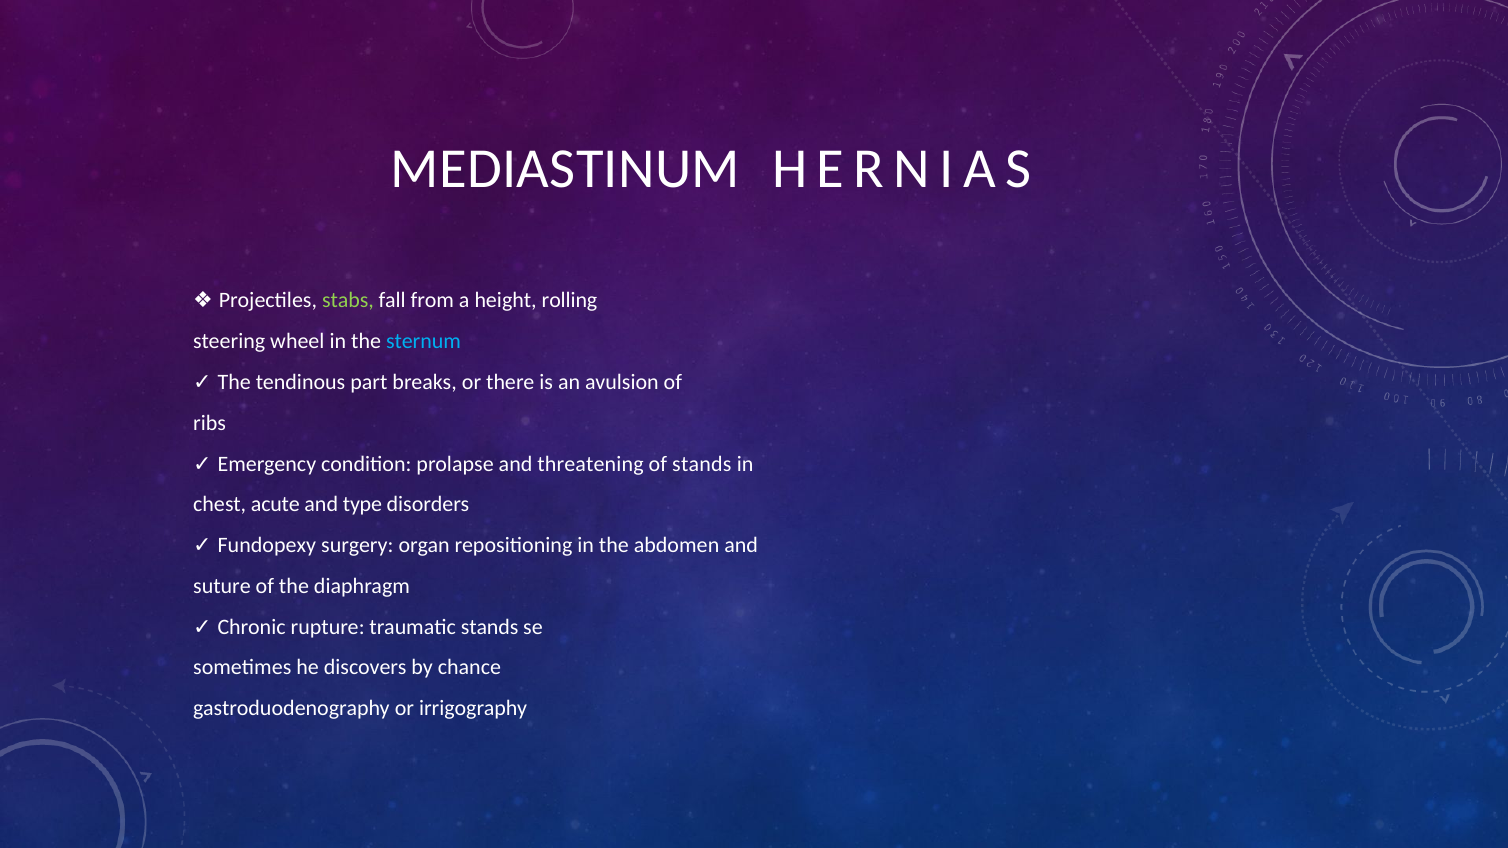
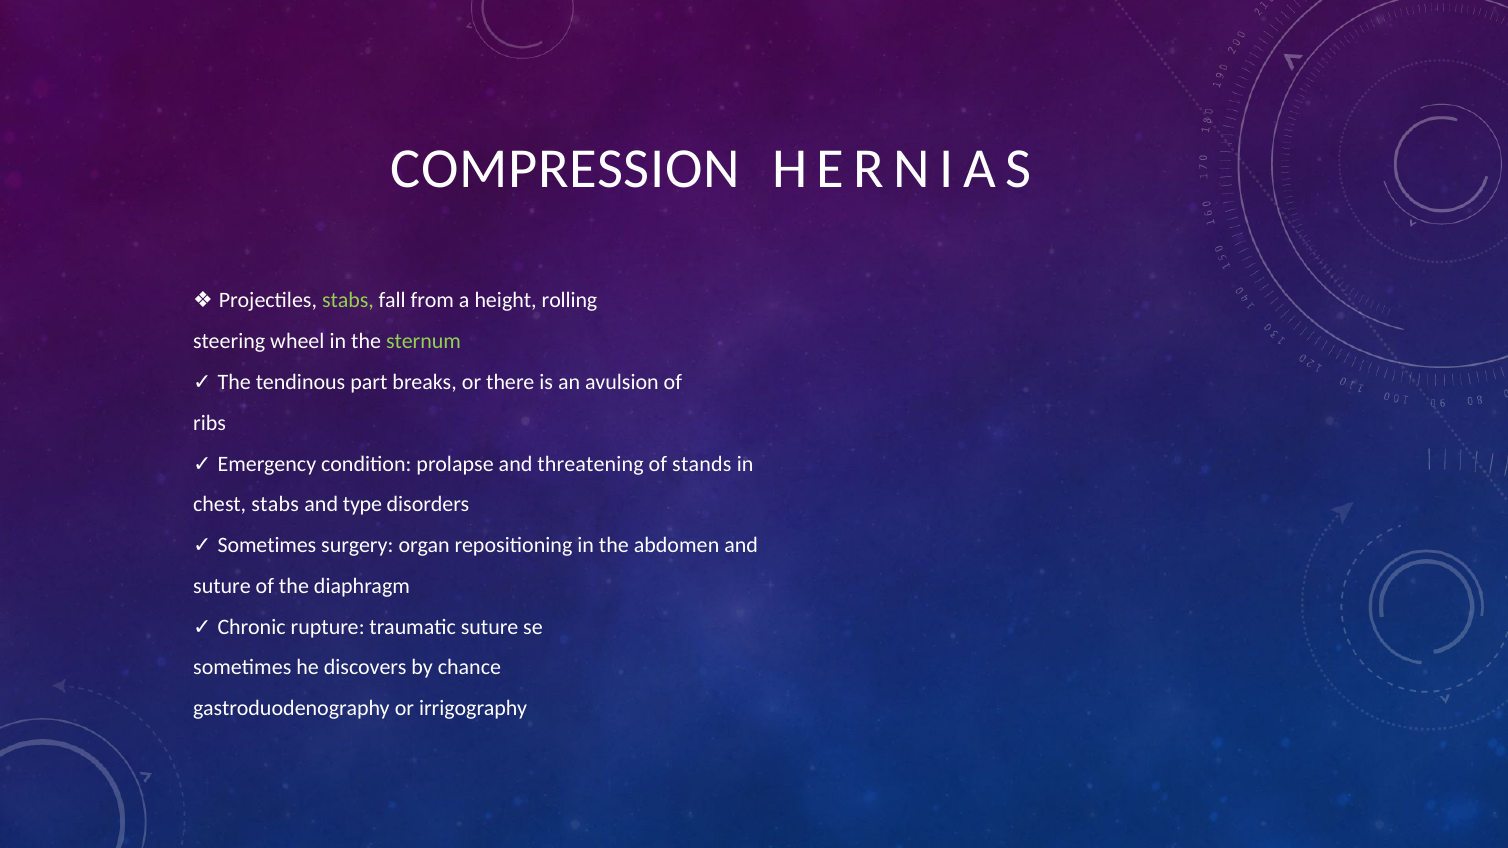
MEDIASTINUM: MEDIASTINUM -> COMPRESSION (565, 169)
sternum colour: light blue -> light green (423, 342)
chest acute: acute -> stabs (275, 505)
Fundopexy: Fundopexy -> Sometimes (267, 546)
traumatic stands: stands -> suture (490, 627)
